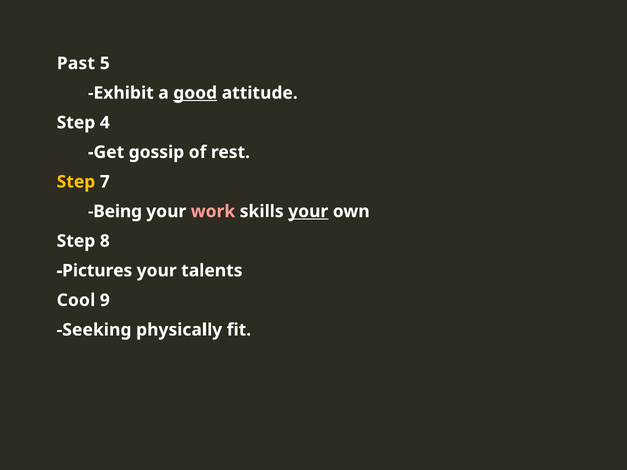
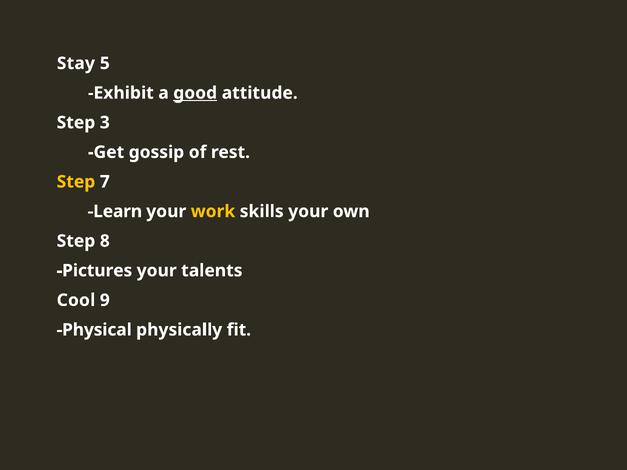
Past: Past -> Stay (76, 63)
4: 4 -> 3 (105, 123)
Being: Being -> Learn (115, 212)
work colour: pink -> yellow (213, 212)
your underline: present -> none (308, 212)
Seeking: Seeking -> Physical (94, 330)
